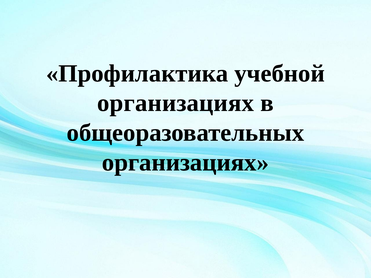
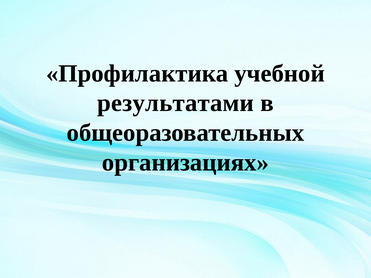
организациях: организациях -> результатами (176, 103)
